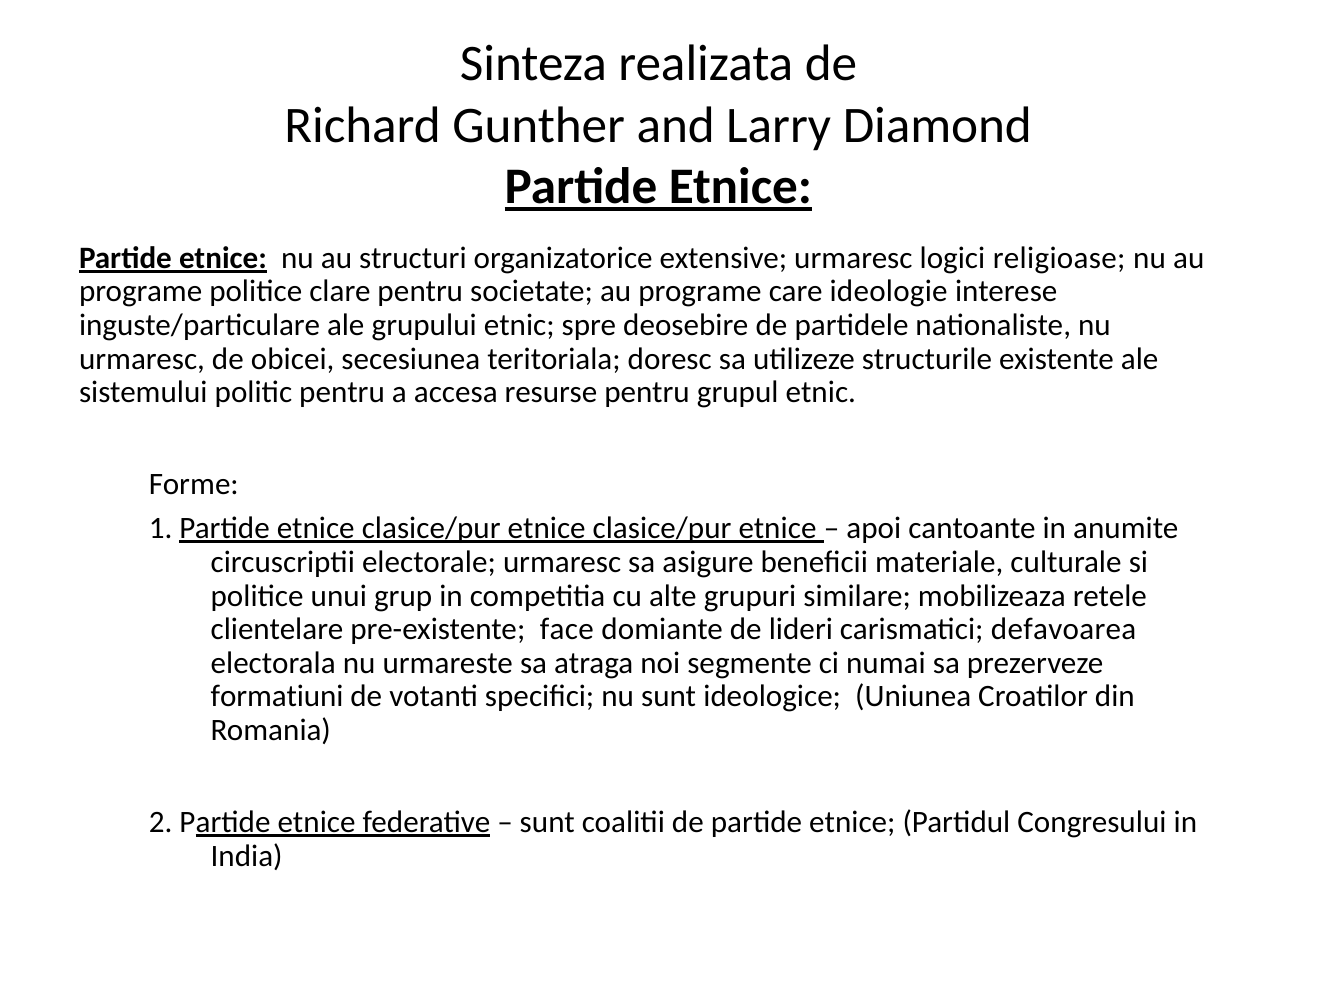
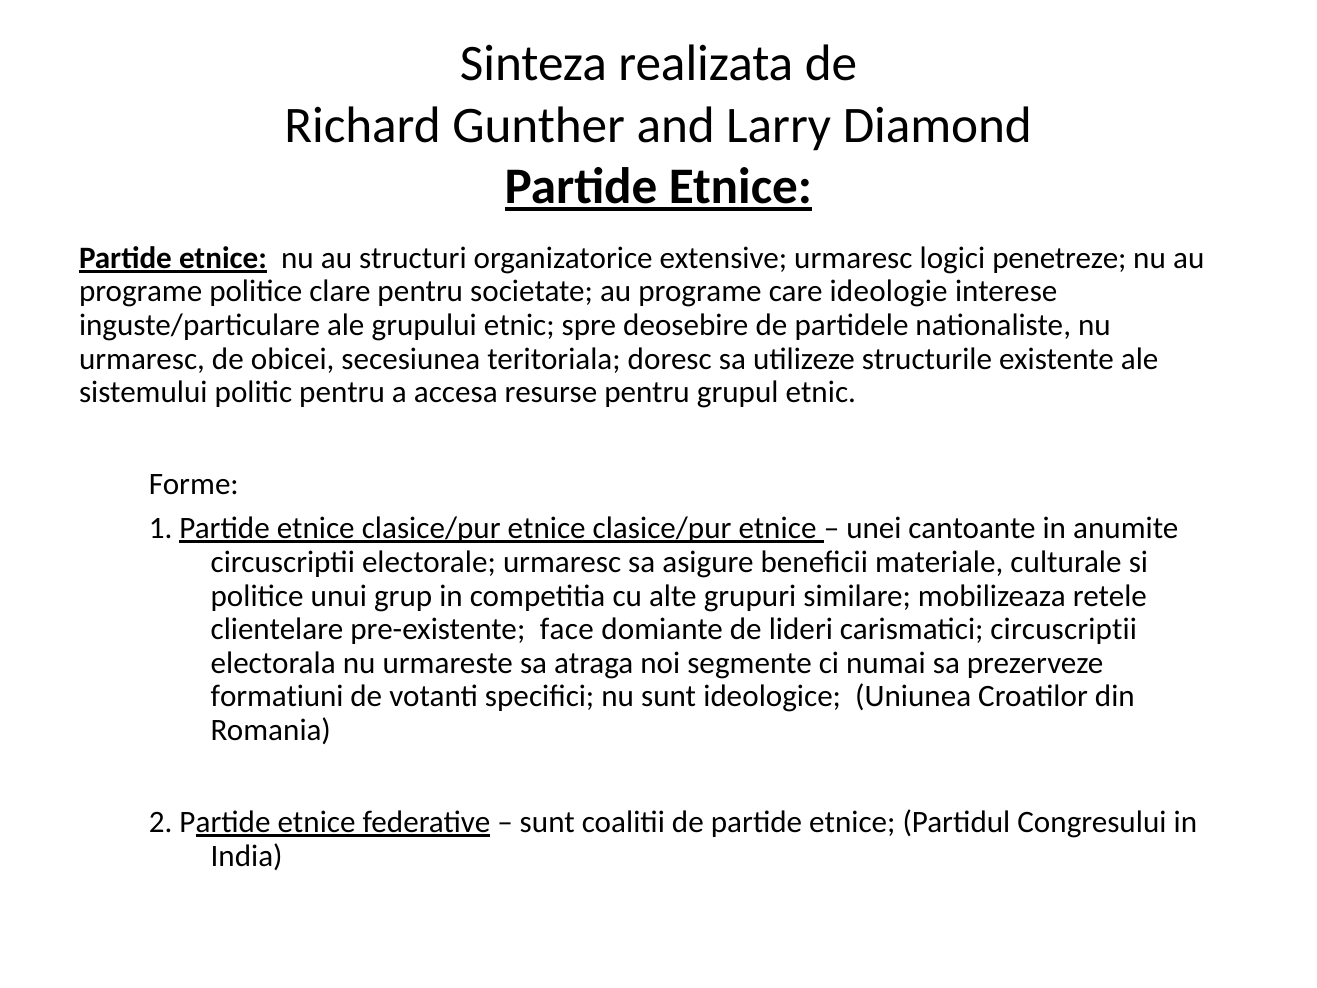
religioase: religioase -> penetreze (1059, 258)
apoi: apoi -> unei (874, 528)
carismatici defavoarea: defavoarea -> circuscriptii (1064, 629)
